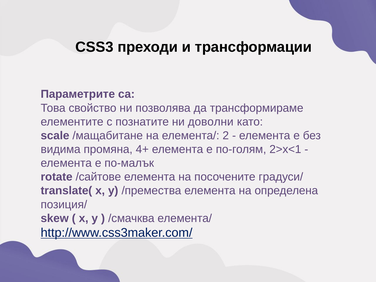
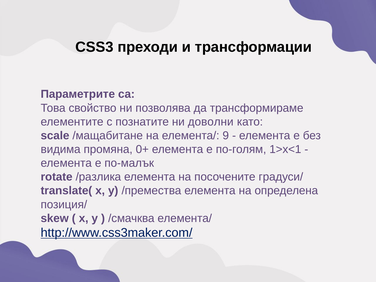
2: 2 -> 9 (226, 136)
4+: 4+ -> 0+ (142, 149)
2>x<1: 2>x<1 -> 1>x<1 (285, 149)
/сайтове: /сайтове -> /разлика (98, 177)
